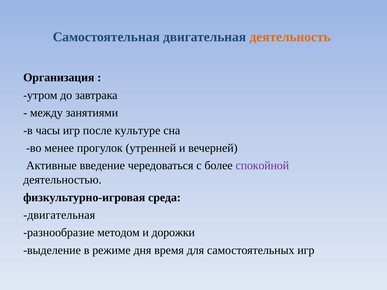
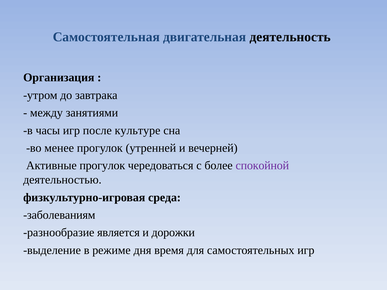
деятельность colour: orange -> black (290, 37)
Активные введение: введение -> прогулок (102, 166)
двигательная: двигательная -> заболеваниям (59, 215)
методом: методом -> является (118, 233)
